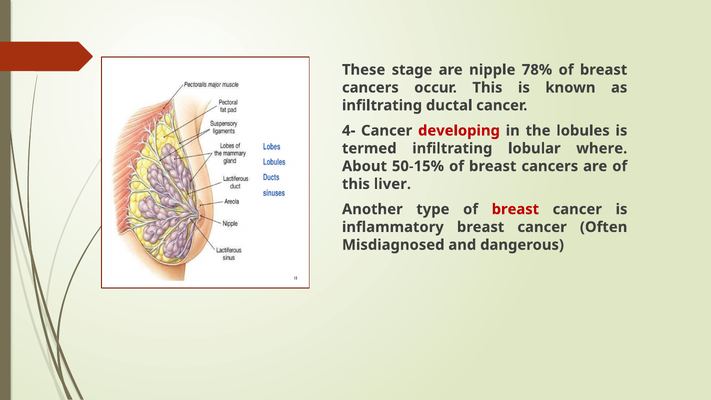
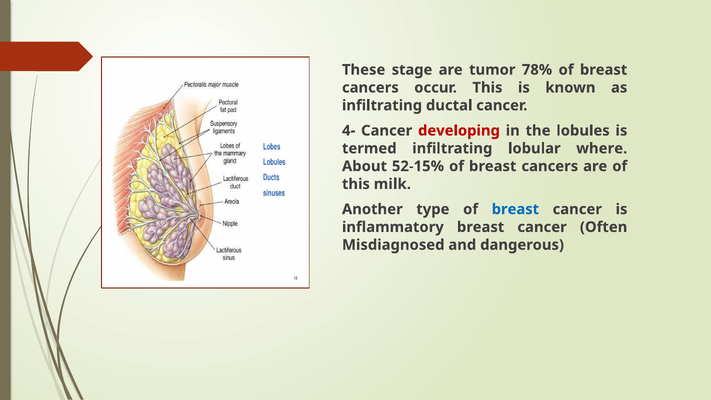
nipple: nipple -> tumor (492, 70)
50-15%: 50-15% -> 52-15% (418, 166)
liver: liver -> milk (392, 184)
breast colour: red -> blue (515, 209)
